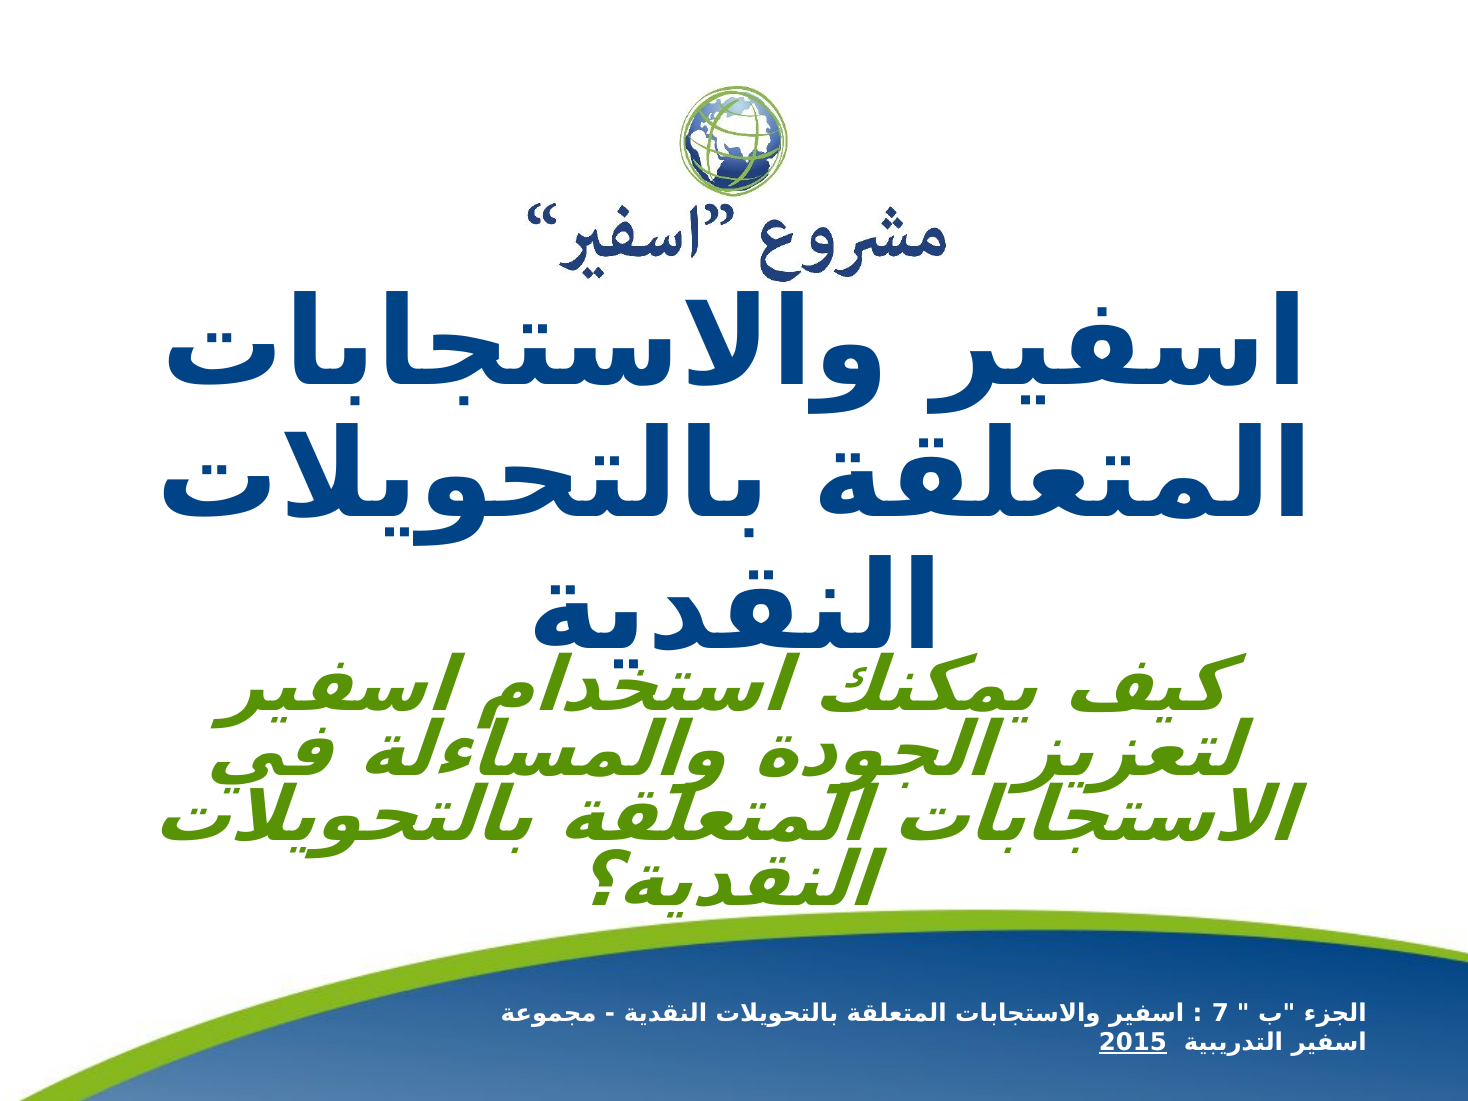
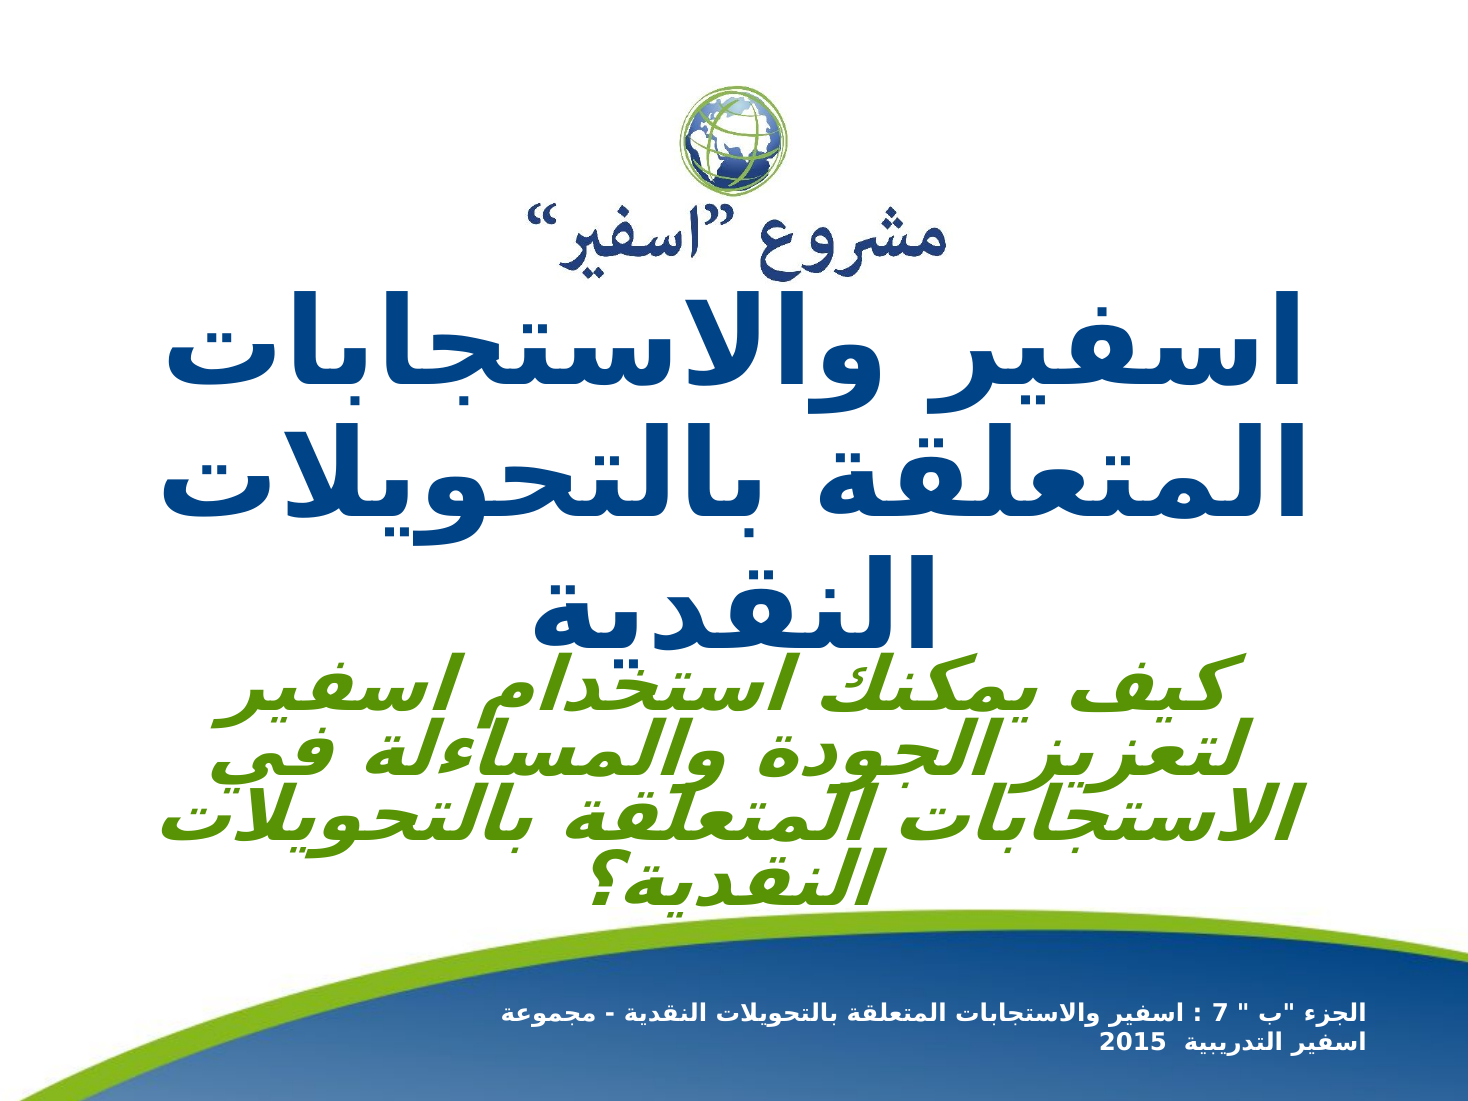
2015 underline: present -> none (1133, 1043)
